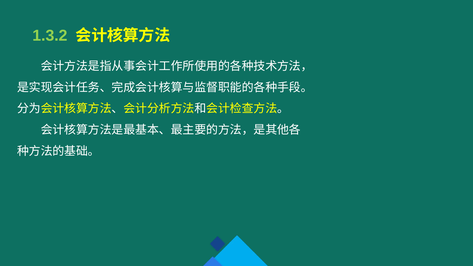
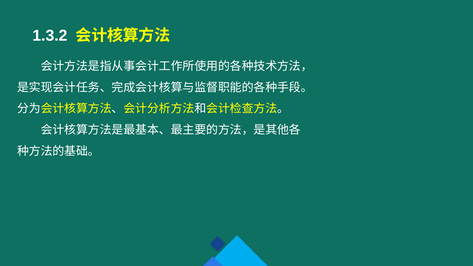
1.3.2 colour: light green -> white (50, 36)
